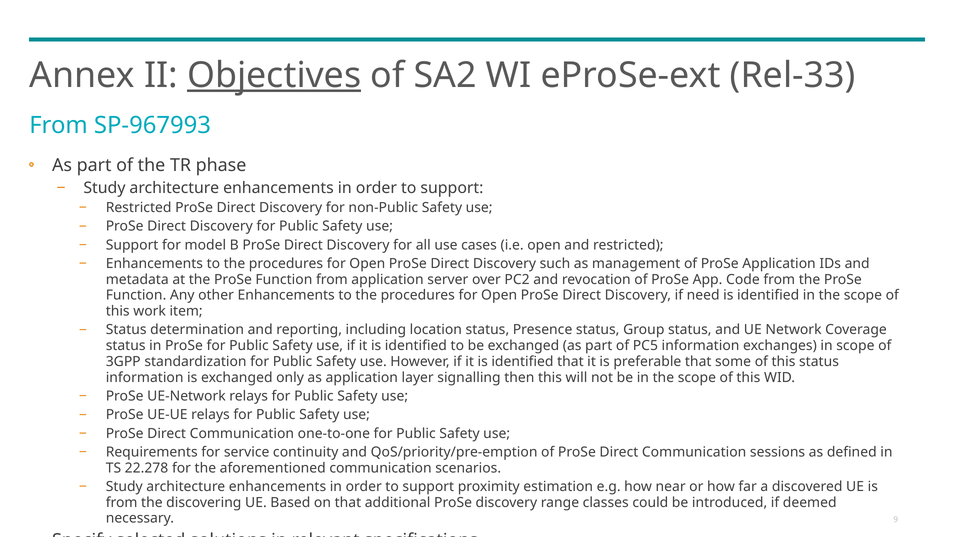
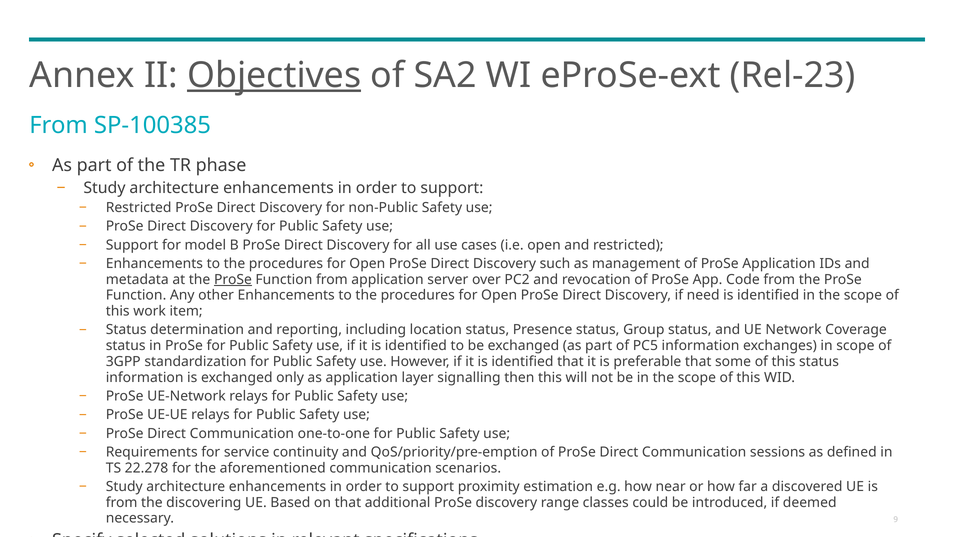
Rel-33: Rel-33 -> Rel-23 (793, 75)
SP-967993: SP-967993 -> SP-100385 (152, 126)
ProSe underline: none -> present (233, 279)
